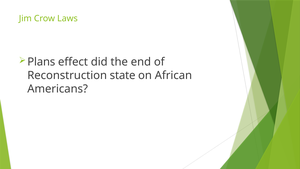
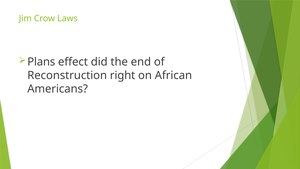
state: state -> right (123, 75)
